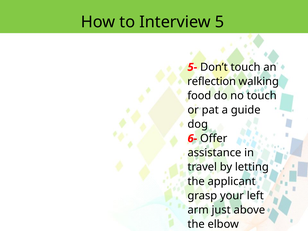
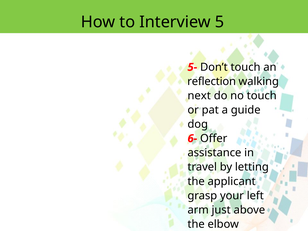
food: food -> next (199, 96)
